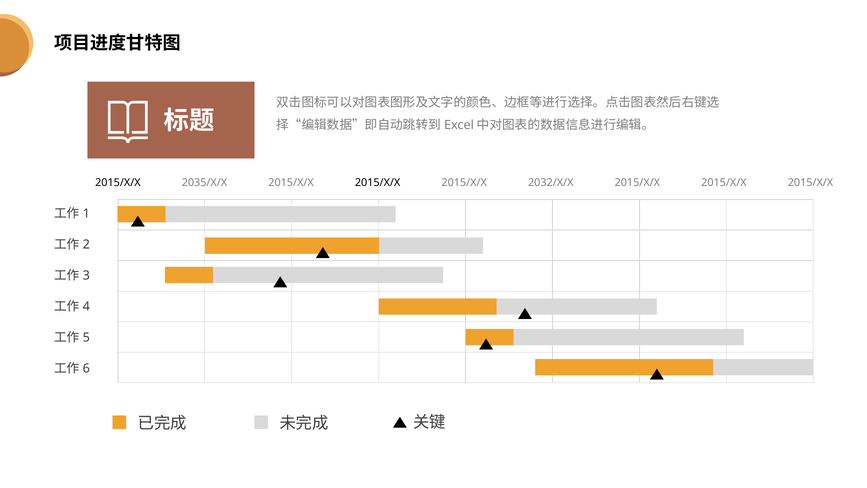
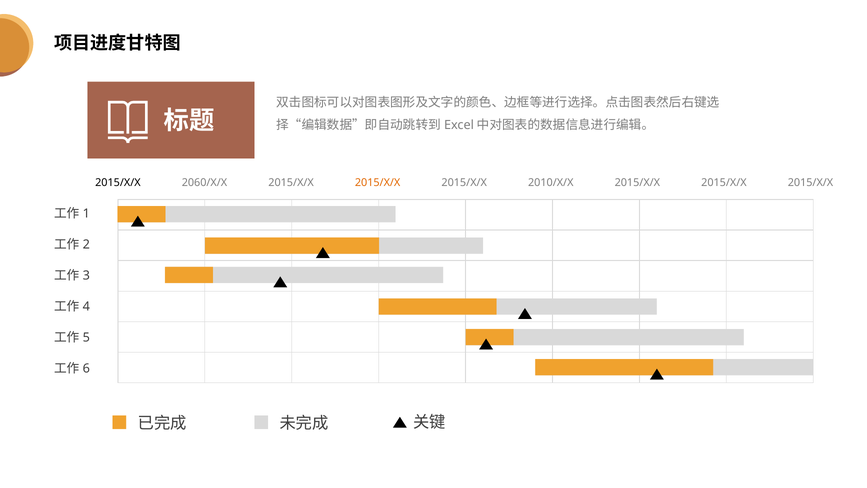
2035/X/X: 2035/X/X -> 2060/X/X (204, 182)
2015/X/X colour: black -> orange (378, 182)
2032/X/X: 2032/X/X -> 2010/X/X (551, 182)
